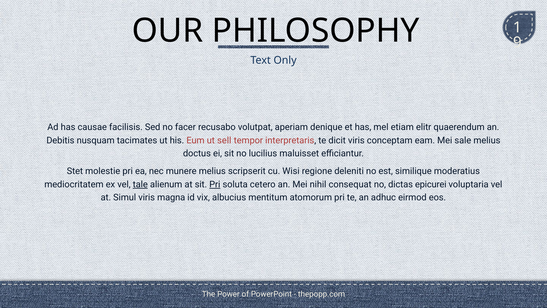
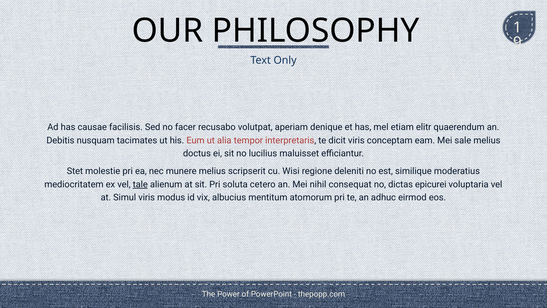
sell: sell -> alia (224, 140)
Pri underline: present -> none (215, 184)
magna: magna -> modus (171, 197)
